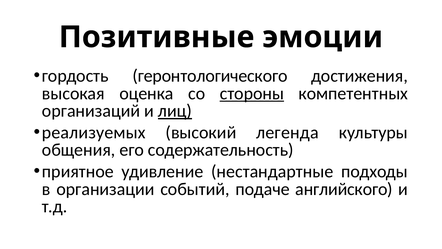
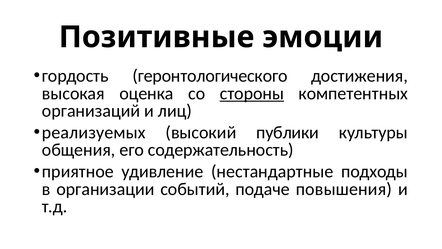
лиц underline: present -> none (175, 111)
легенда: легенда -> публики (288, 132)
английского: английского -> повышения (344, 189)
